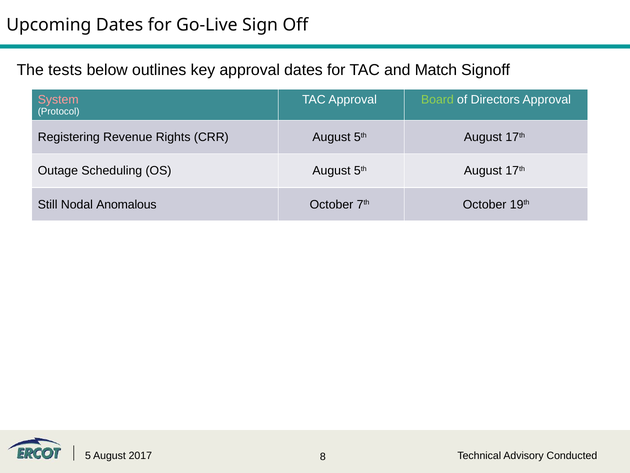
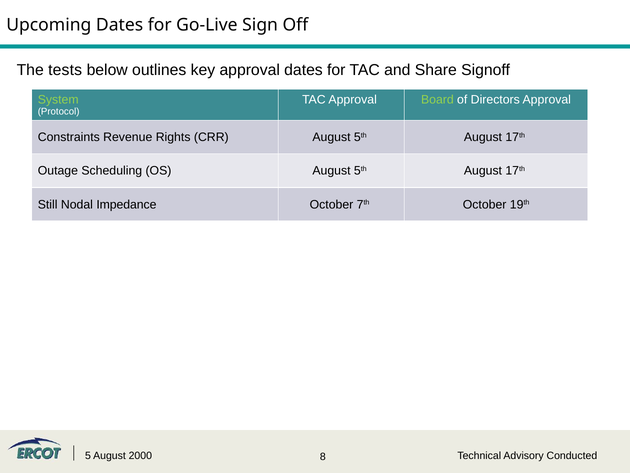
Match: Match -> Share (436, 70)
System colour: pink -> light green (58, 99)
Registering: Registering -> Constraints (69, 137)
Anomalous: Anomalous -> Impedance (126, 204)
2017: 2017 -> 2000 (140, 455)
